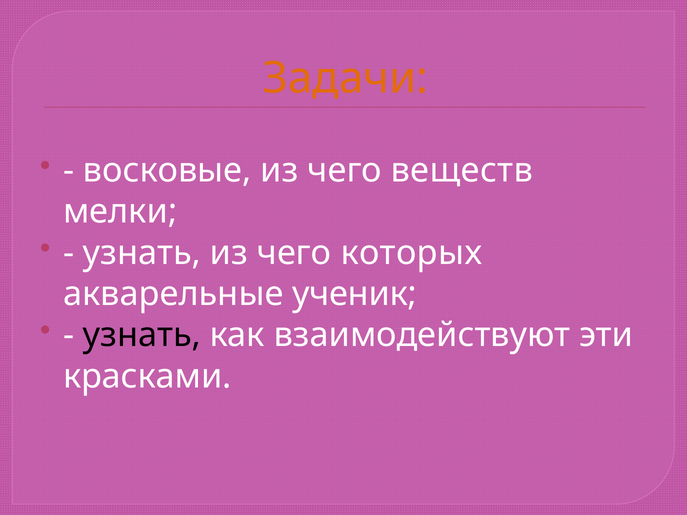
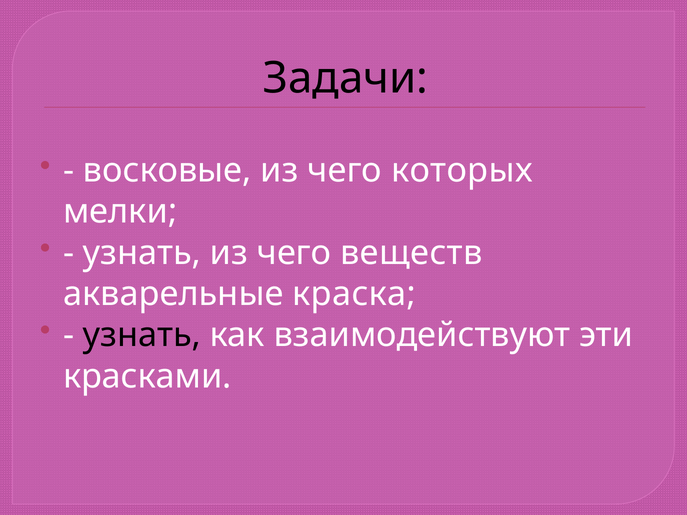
Задачи colour: orange -> black (346, 78)
веществ: веществ -> которых (462, 170)
которых: которых -> веществ (411, 253)
ученик: ученик -> краска (354, 294)
